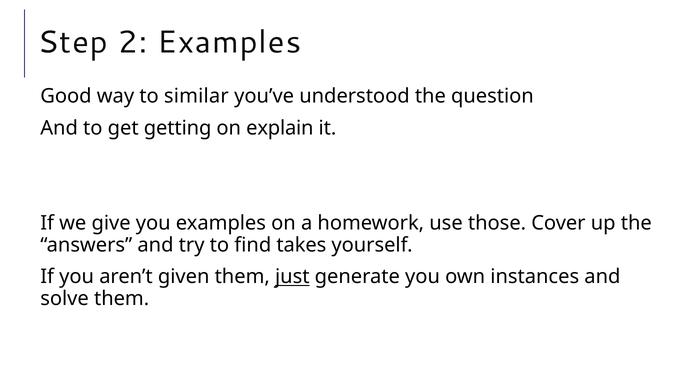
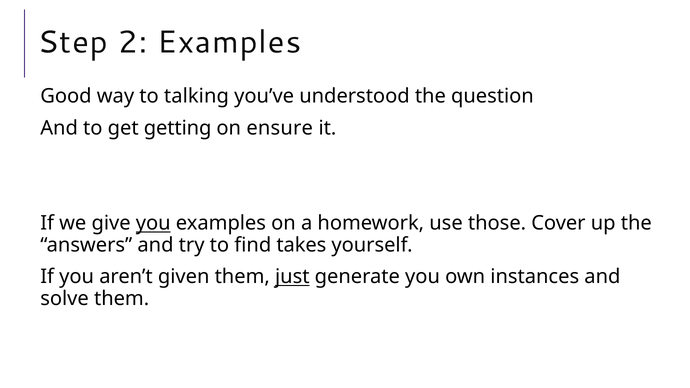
similar: similar -> talking (196, 96)
explain: explain -> ensure (280, 128)
you underline: none -> present (153, 223)
